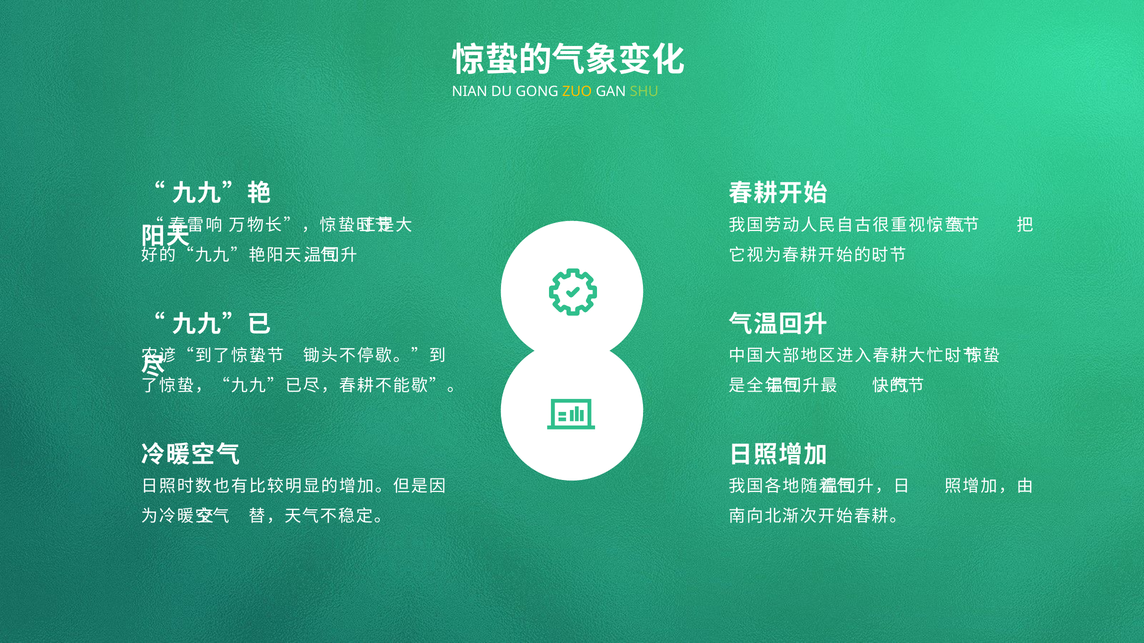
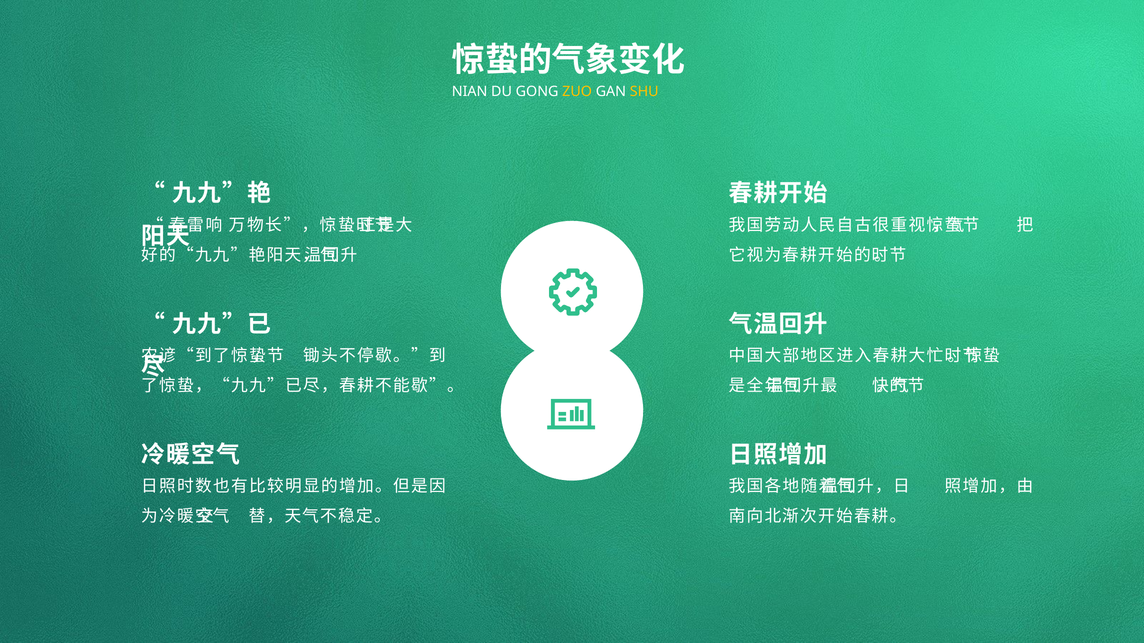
SHU colour: light green -> yellow (644, 91)
